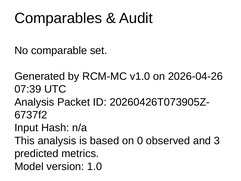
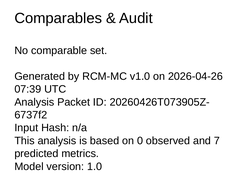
3: 3 -> 7 (217, 141)
